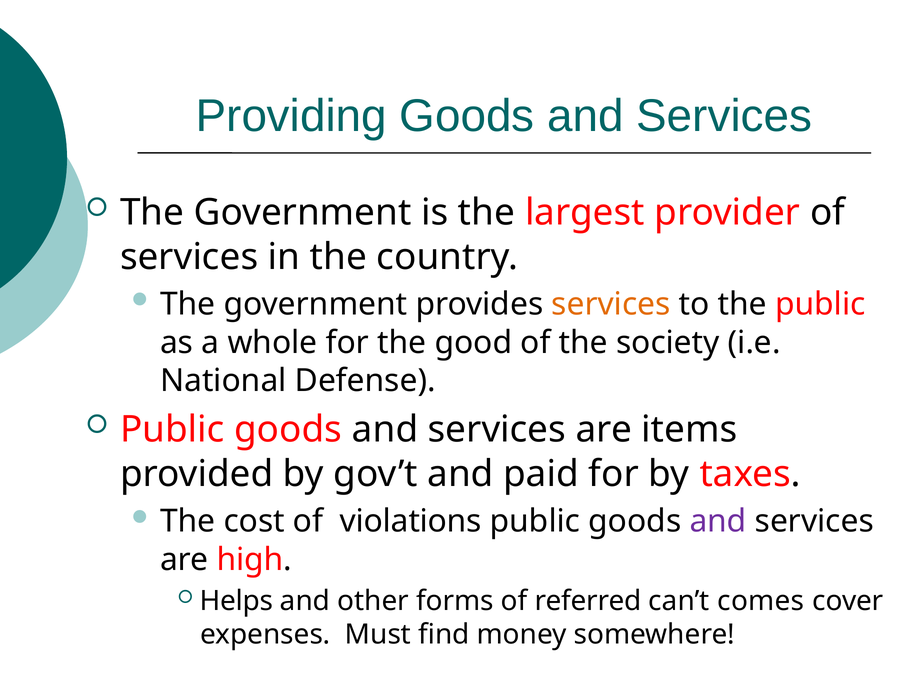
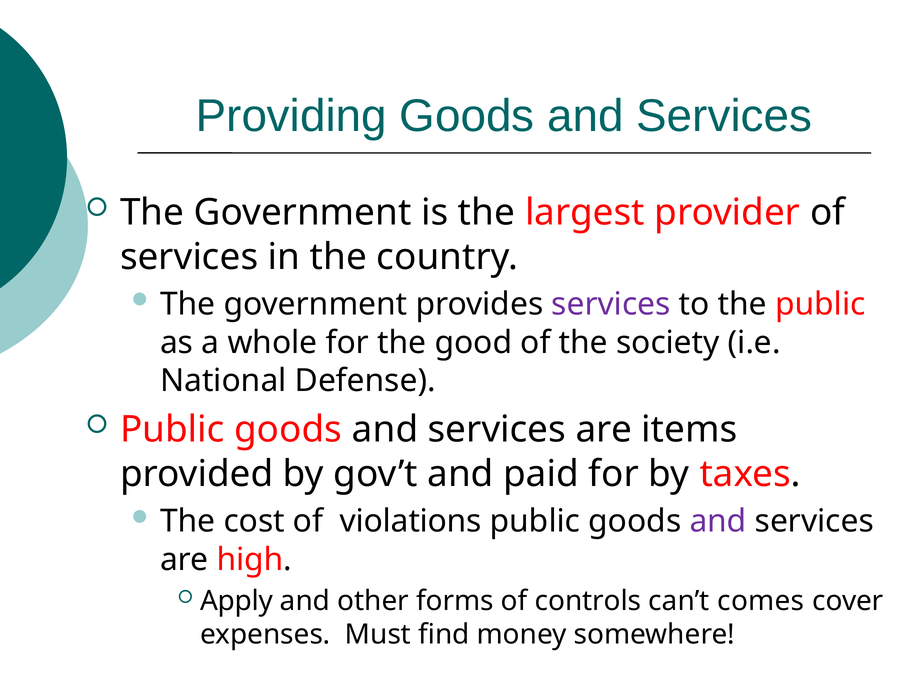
services colour: orange -> purple (611, 304)
Helps: Helps -> Apply (237, 601)
referred: referred -> controls (588, 601)
